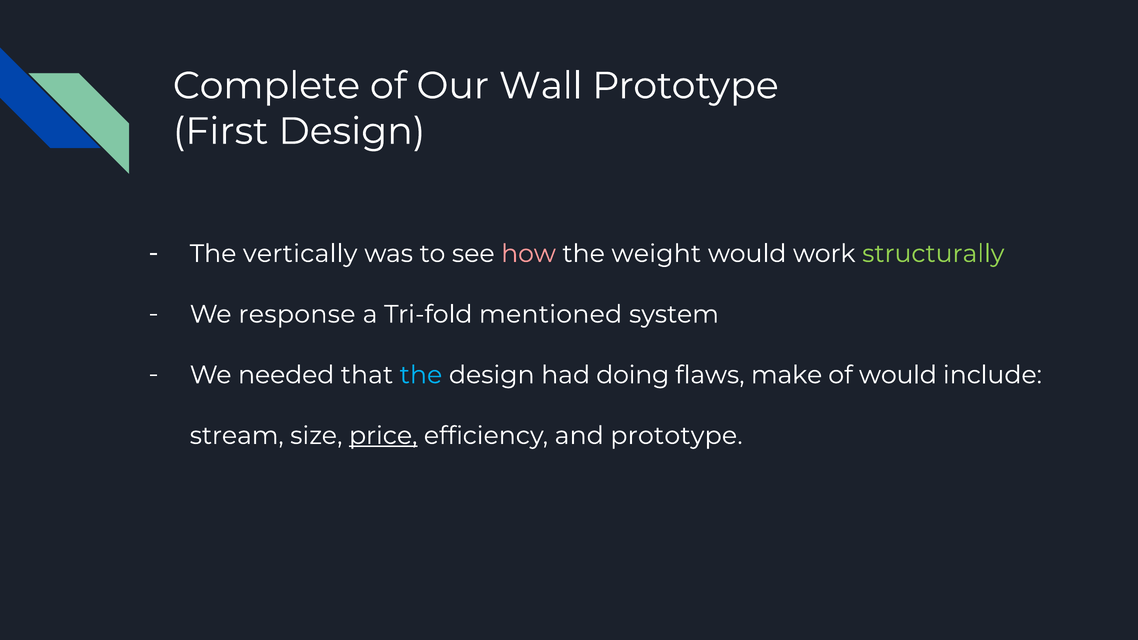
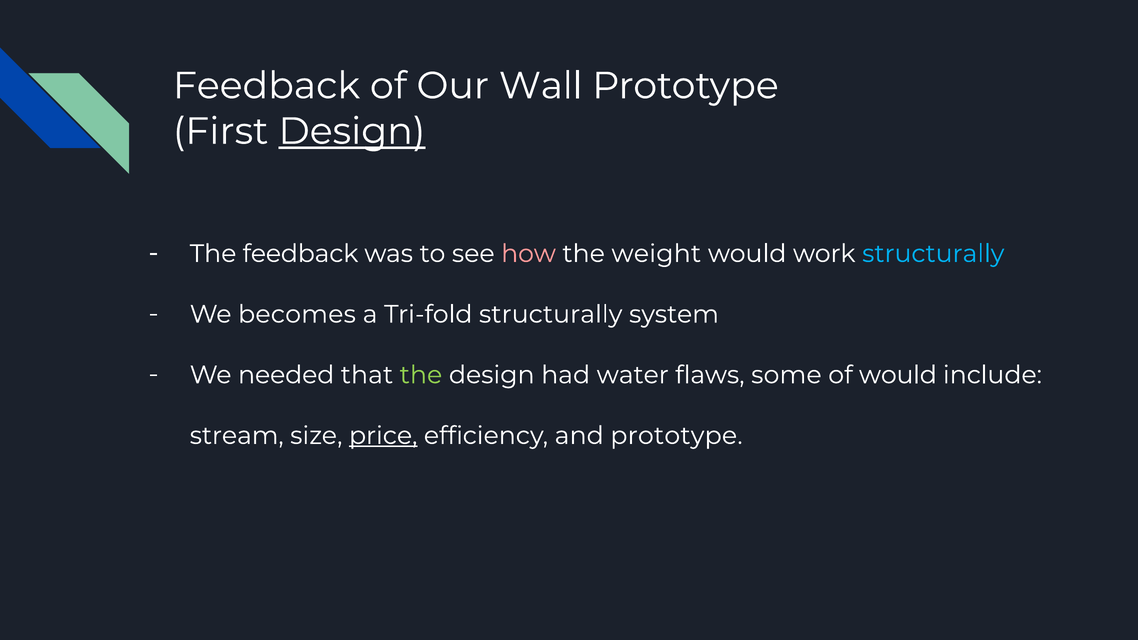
Complete: Complete -> Feedback (266, 86)
Design underline: none -> present (352, 131)
The vertically: vertically -> feedback (300, 254)
structurally colour: light green -> light blue (933, 254)
response: response -> becomes (297, 314)
Tri-fold mentioned: mentioned -> structurally (551, 314)
the colour: light blue -> light green (421, 375)
doing: doing -> water (633, 375)
make: make -> some (786, 375)
